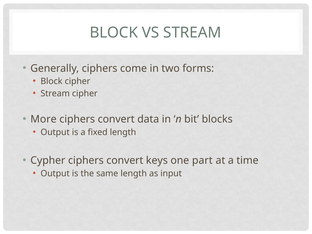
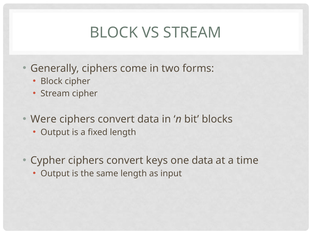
More: More -> Were (44, 119)
one part: part -> data (202, 161)
